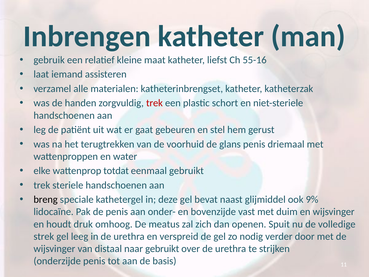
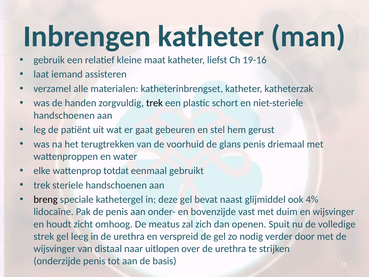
55-16: 55-16 -> 19-16 (255, 60)
trek colour: red -> black (154, 103)
9%: 9% -> 4% (312, 199)
druk: druk -> zicht (83, 224)
naar gebruikt: gebruikt -> uitlopen (162, 249)
